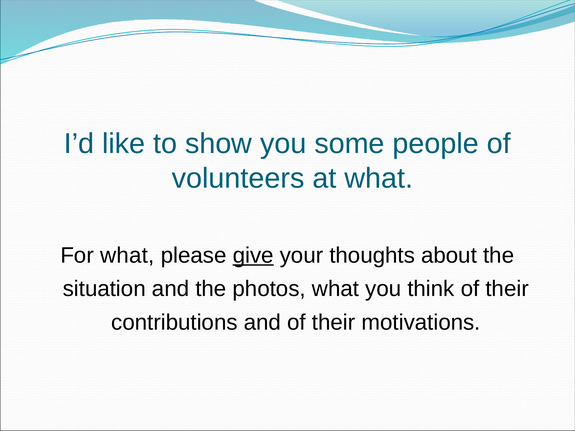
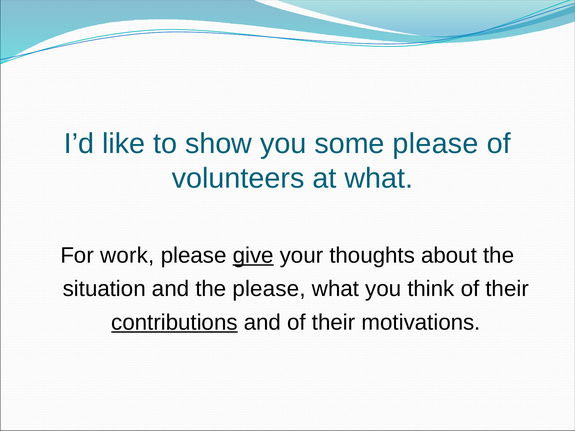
some people: people -> please (436, 144)
For what: what -> work (127, 256)
the photos: photos -> please (269, 289)
contributions underline: none -> present (174, 323)
